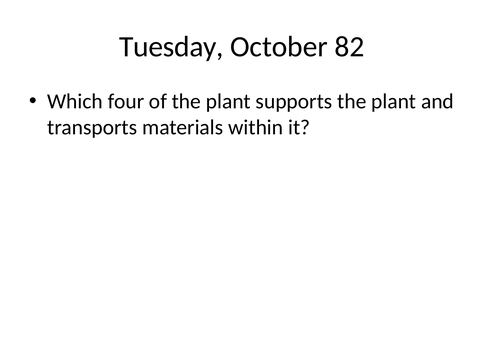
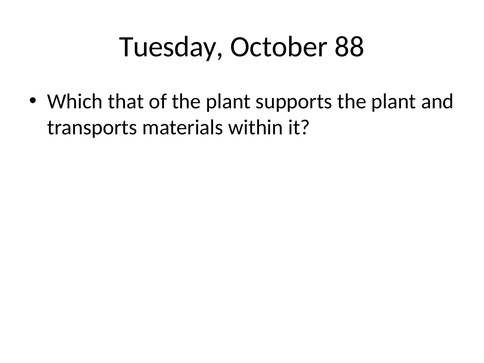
82: 82 -> 88 (349, 47)
four: four -> that (126, 102)
